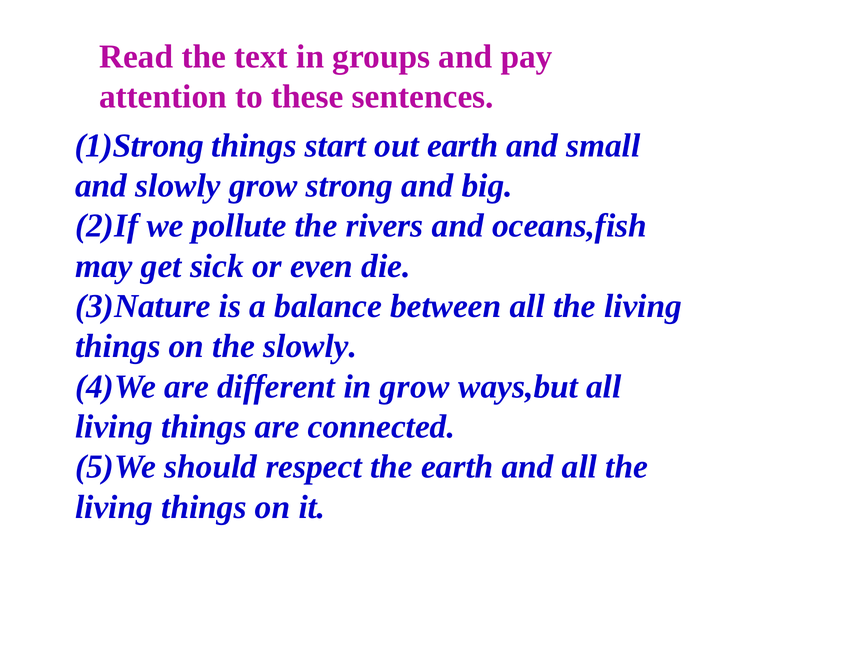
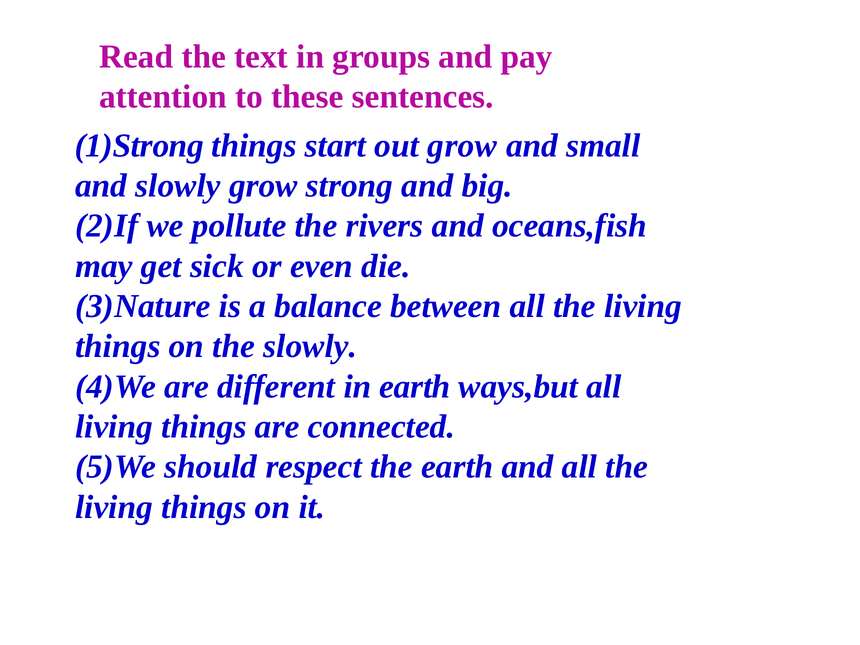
out earth: earth -> grow (462, 146)
in grow: grow -> earth (415, 387)
